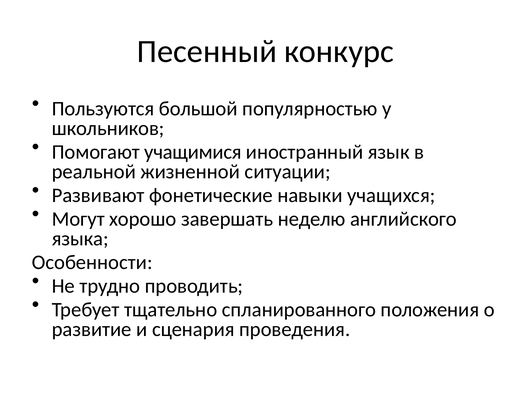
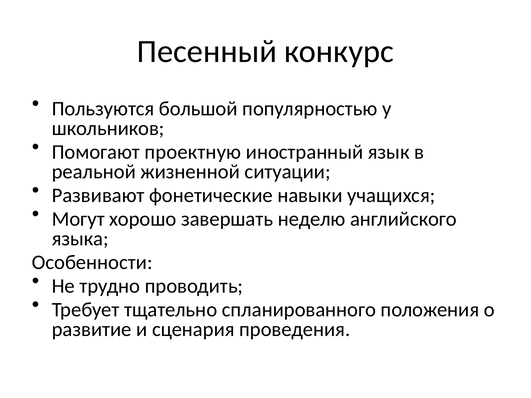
учащимися: учащимися -> проектную (193, 152)
